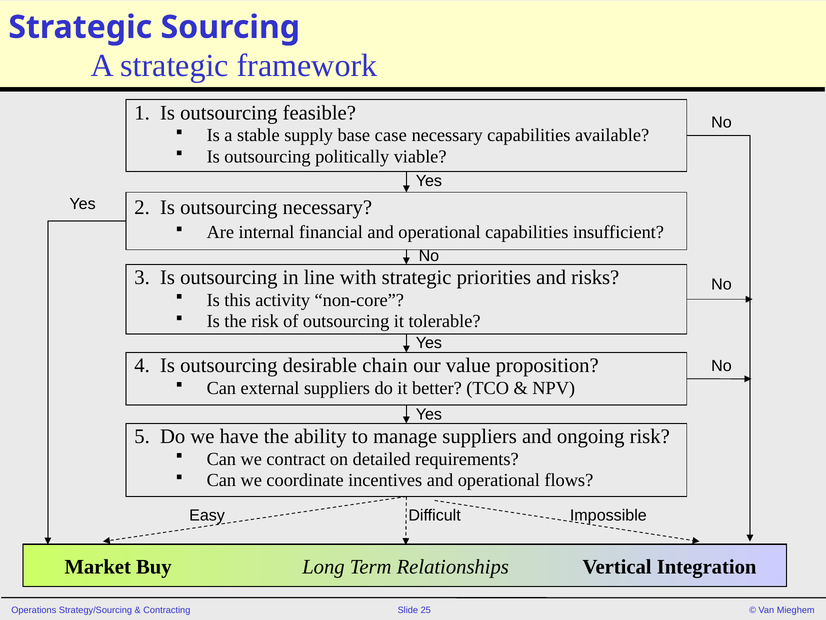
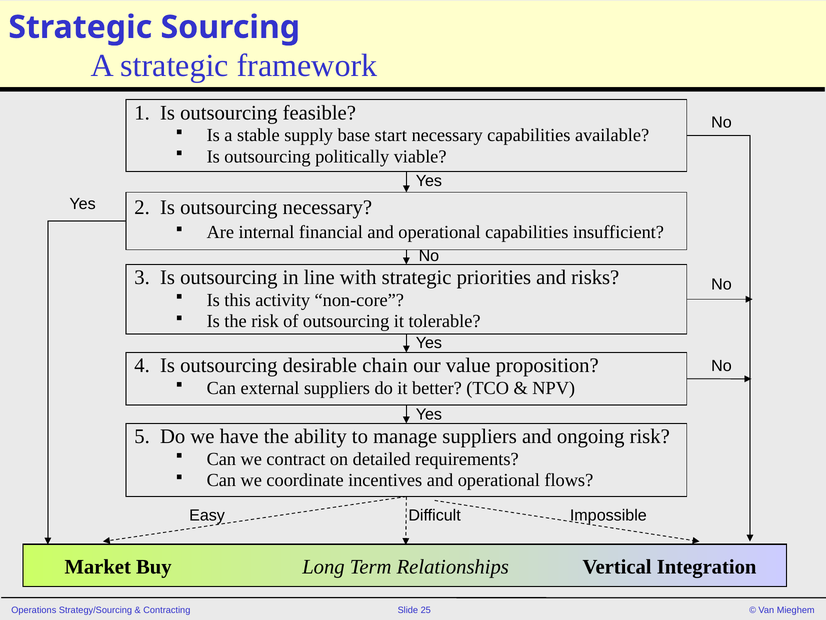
case: case -> start (391, 135)
